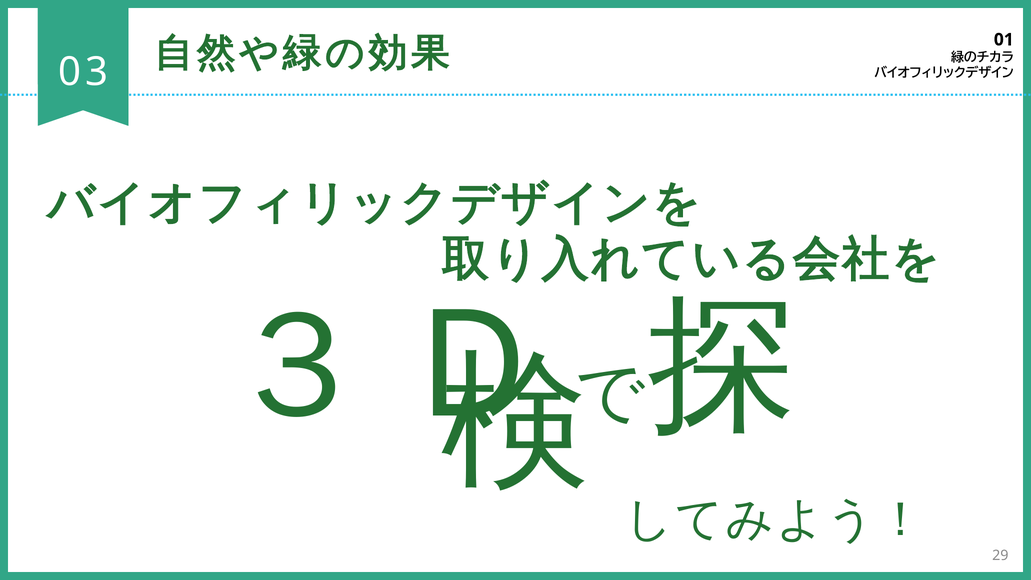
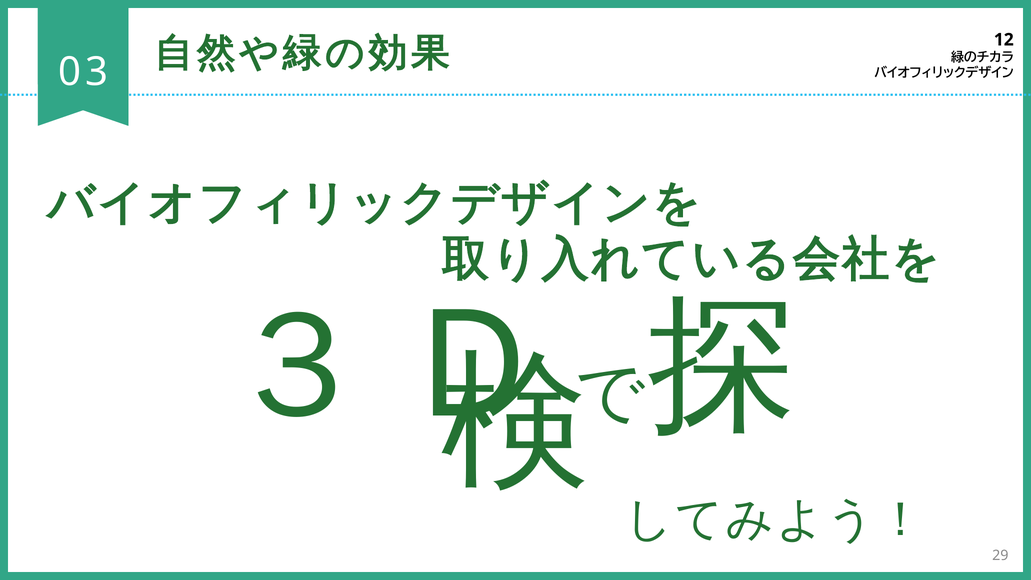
01: 01 -> 12 (1004, 40)
